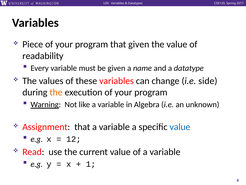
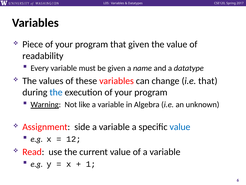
i.e side: side -> that (208, 81)
the colour: orange -> blue (56, 92)
Assignment that: that -> side (82, 127)
